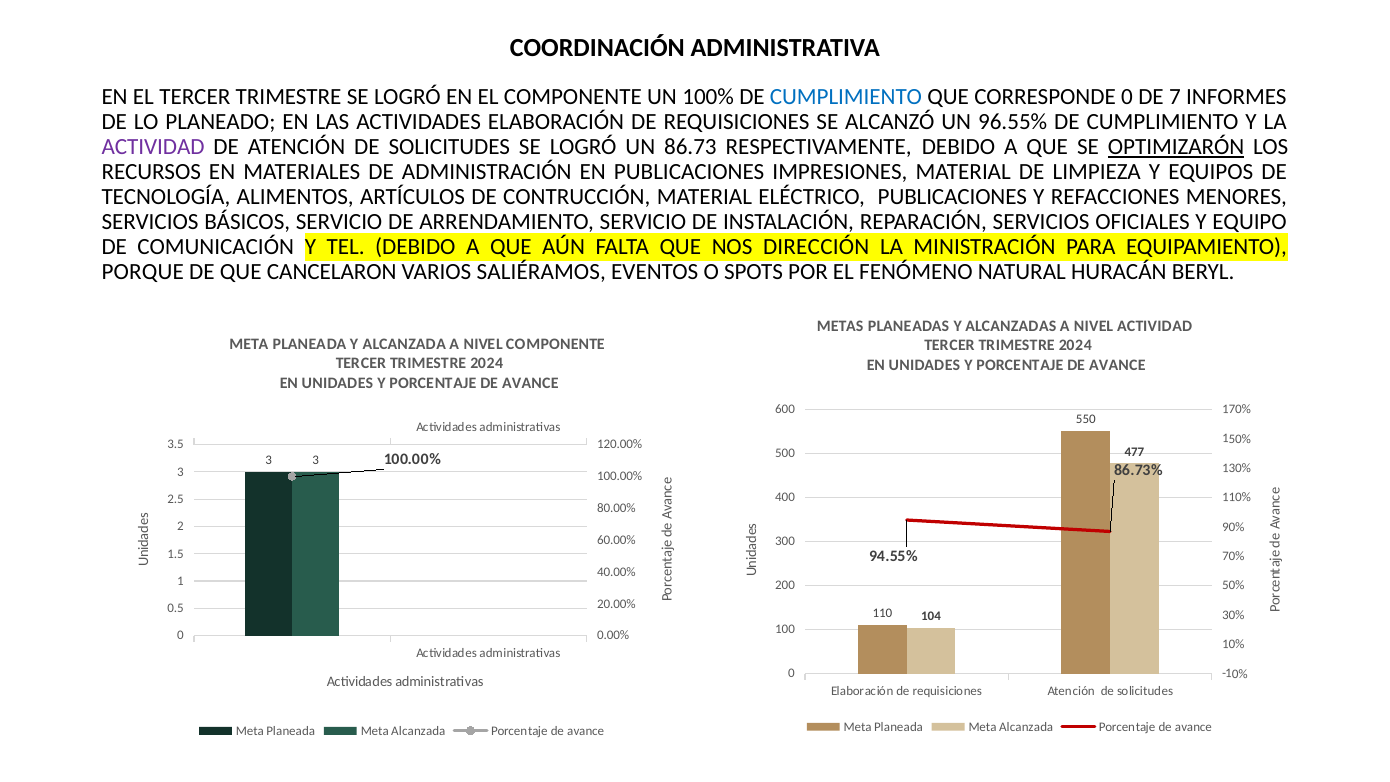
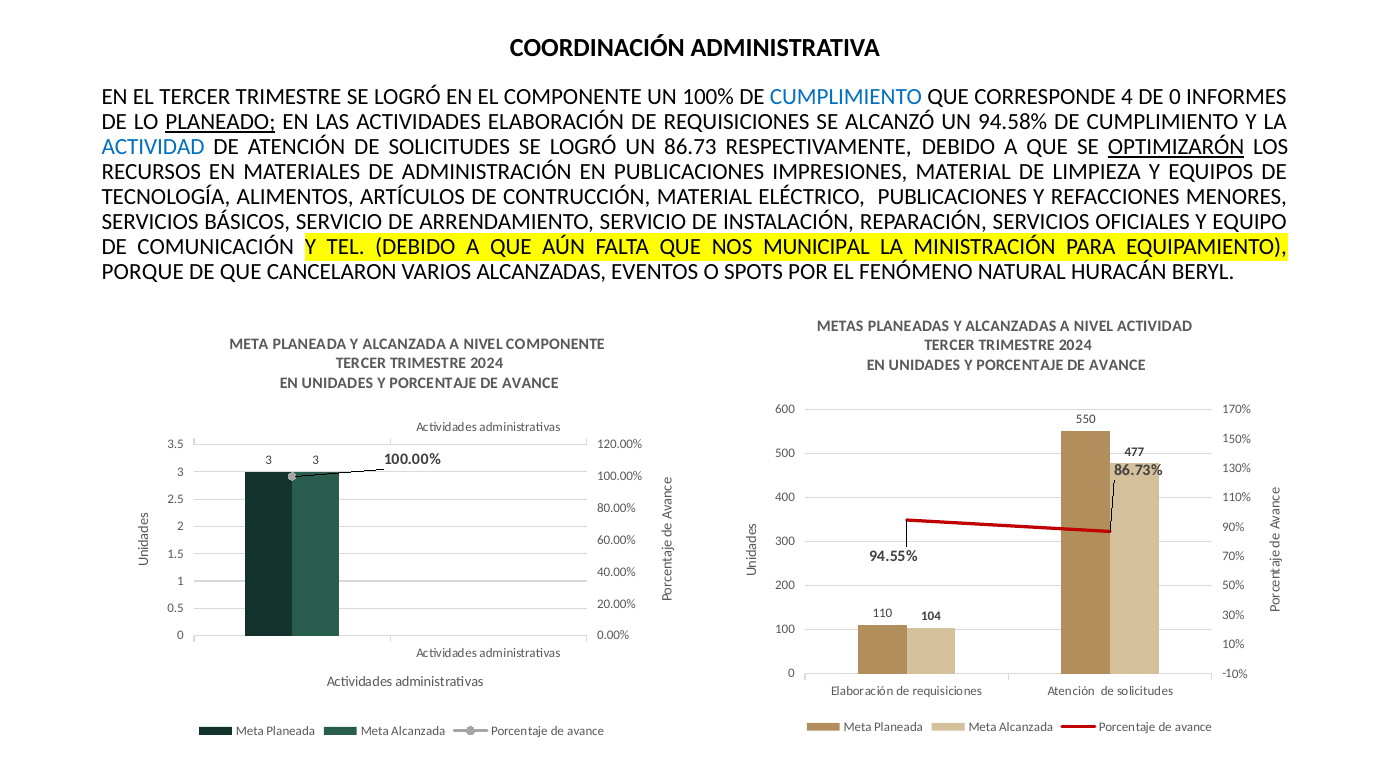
CORRESPONDE 0: 0 -> 4 (1127, 97)
DE 7: 7 -> 0 (1175, 97)
PLANEADO underline: none -> present (220, 122)
96.55%: 96.55% -> 94.58% (1013, 122)
ACTIVIDAD colour: purple -> blue (153, 147)
DIRECCIÓN: DIRECCIÓN -> MUNICIPAL (816, 247)
VARIOS SALIÉRAMOS: SALIÉRAMOS -> ALCANZADAS (541, 272)
